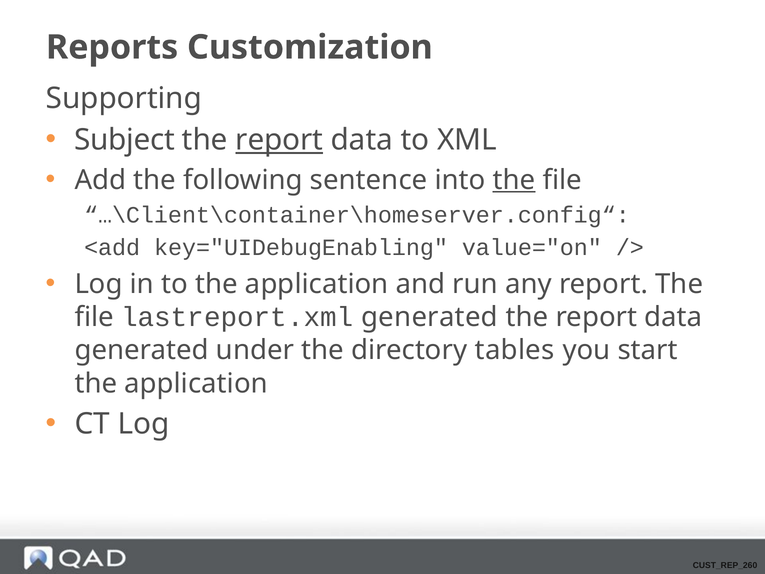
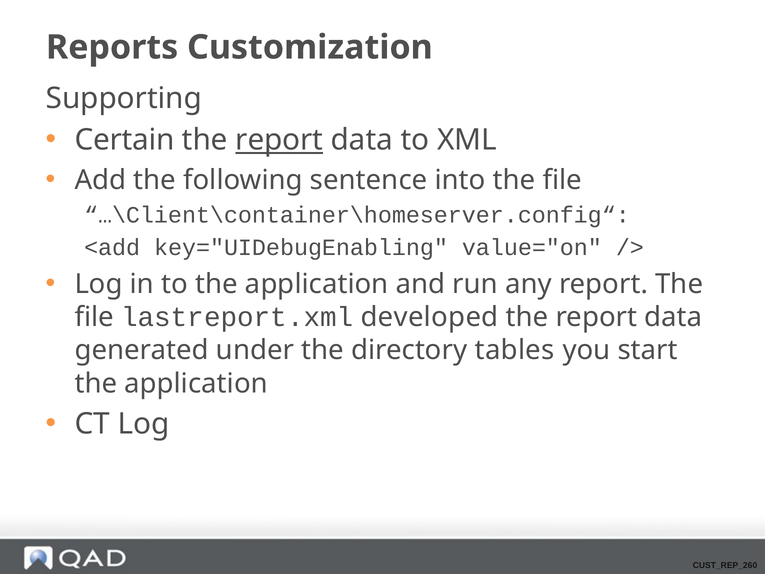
Subject: Subject -> Certain (125, 140)
the underline: present -> none (514, 180)
lastreport.xml generated: generated -> developed (430, 317)
